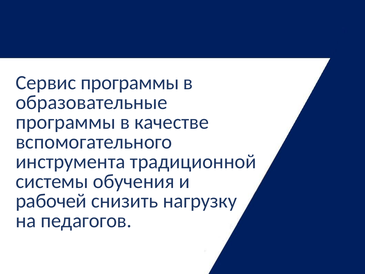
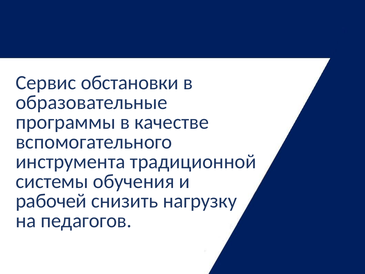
Сервис программы: программы -> обстановки (130, 83)
